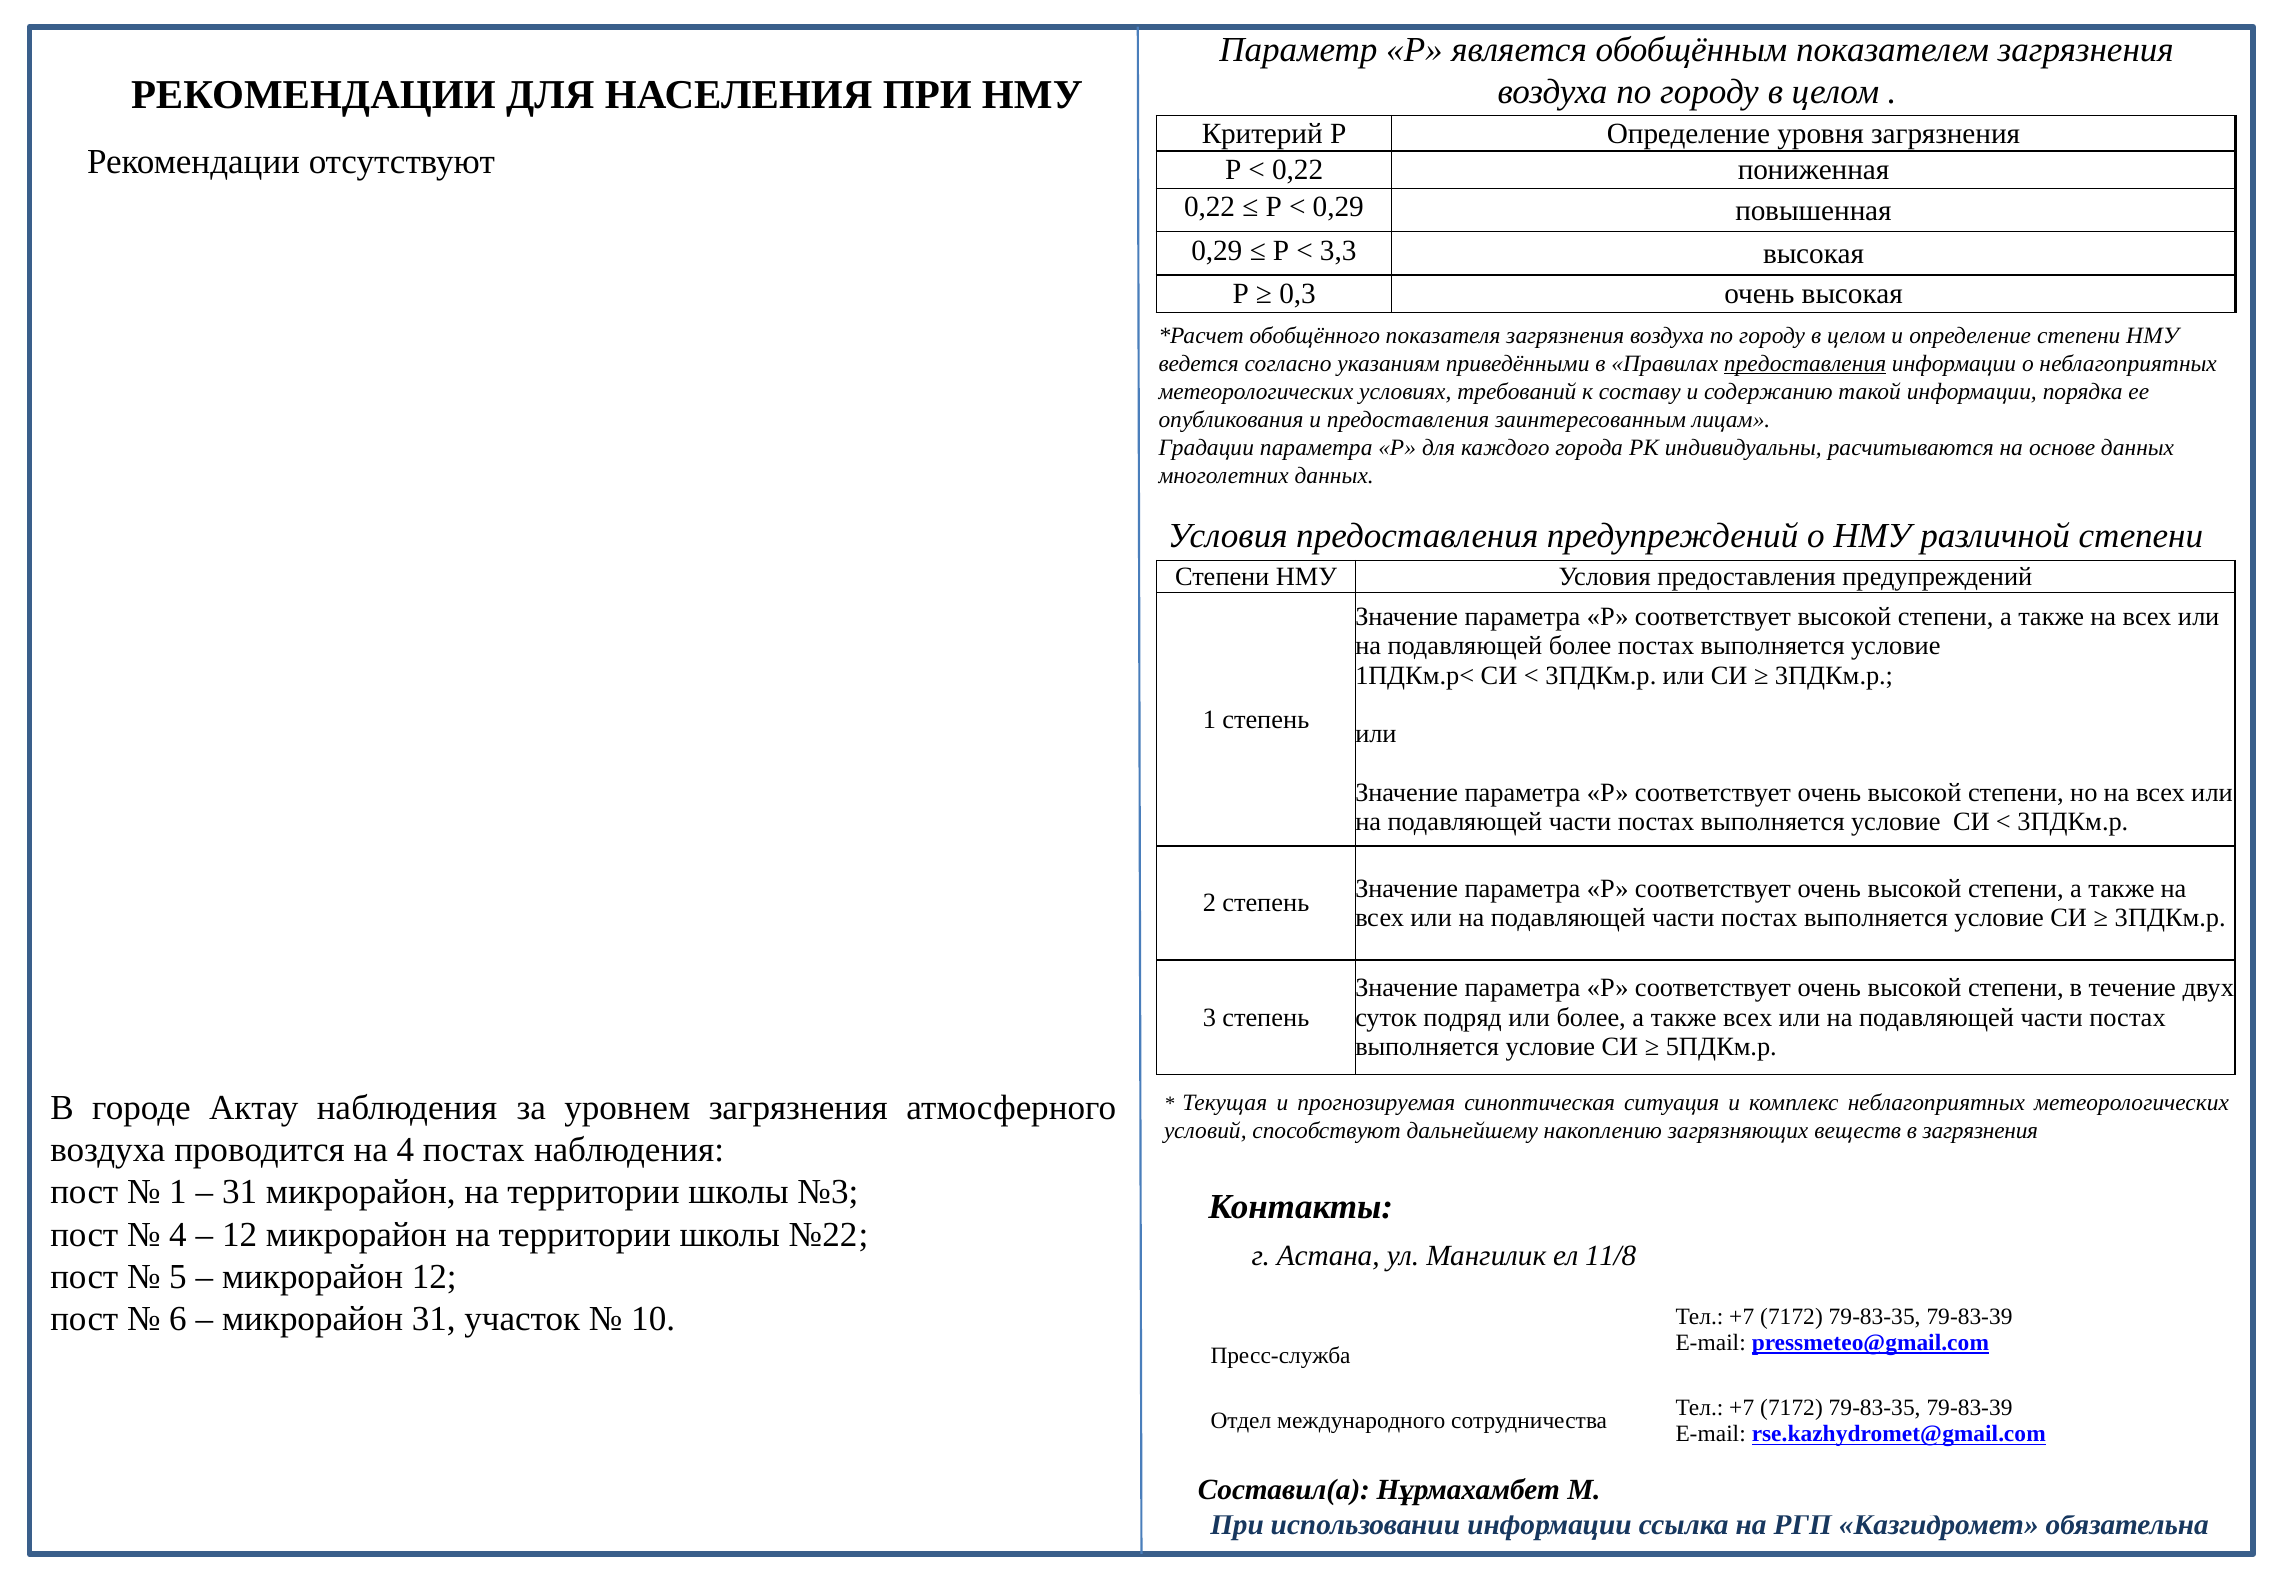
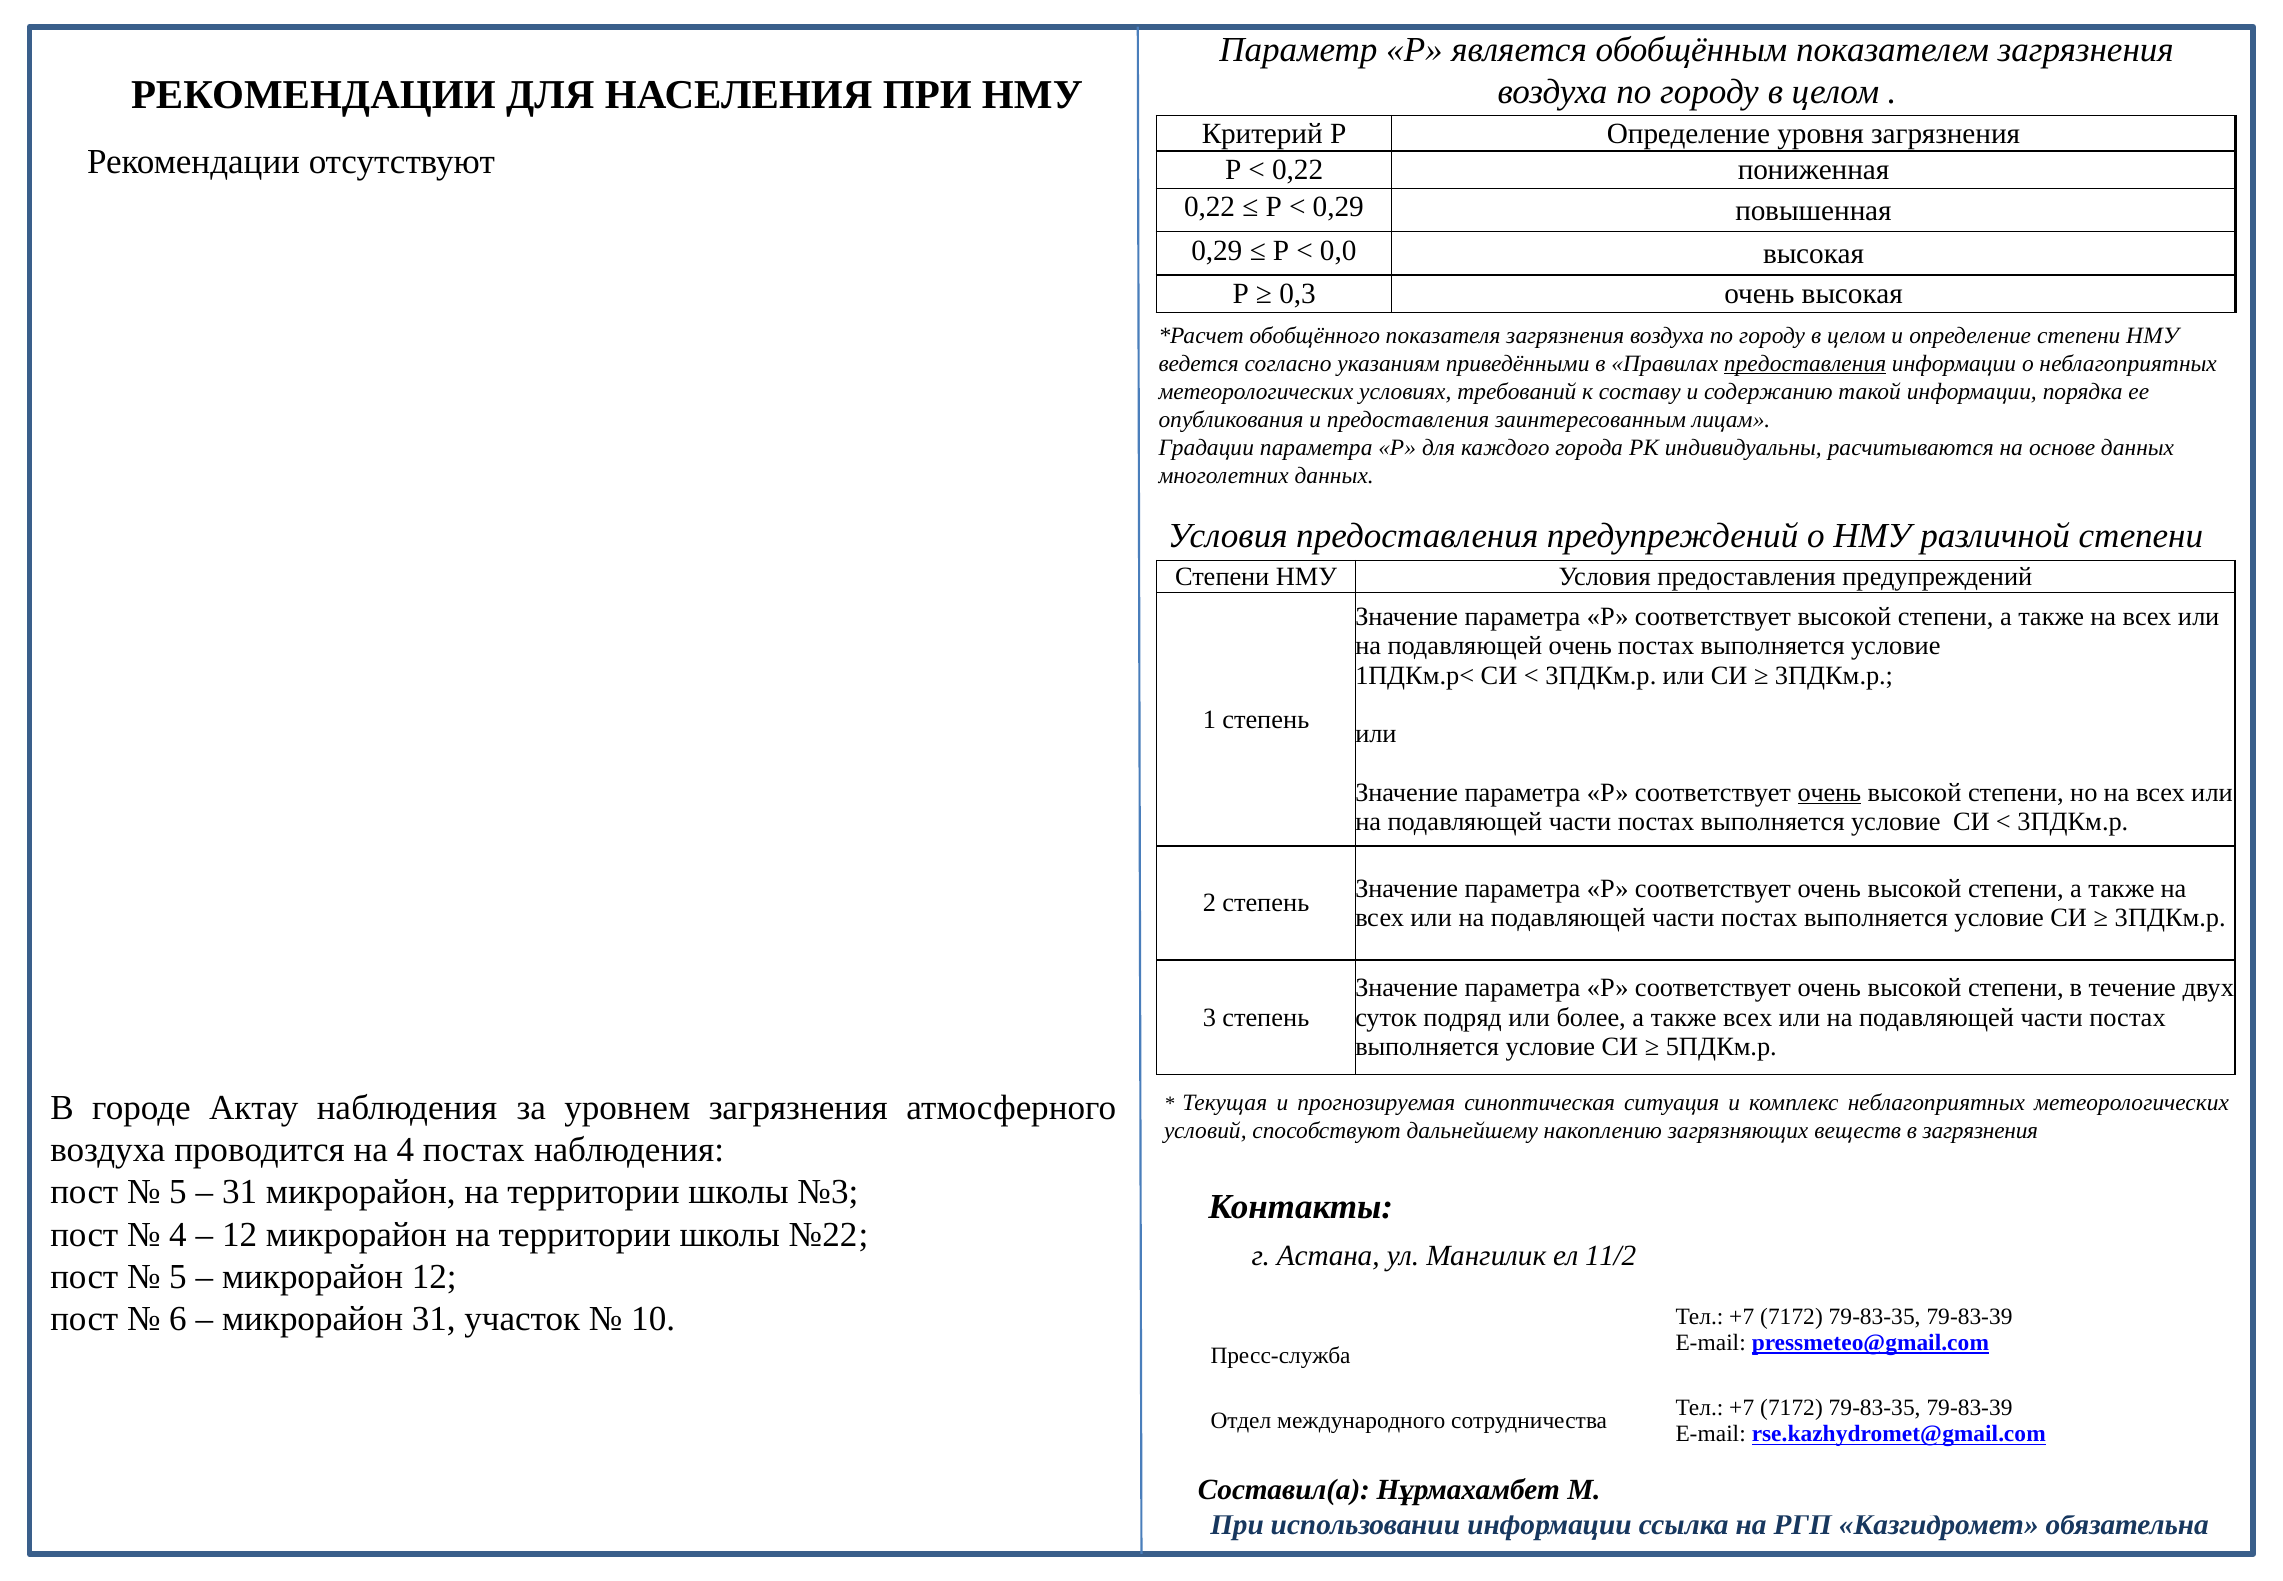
3,3: 3,3 -> 0,0 (1338, 250)
подавляющей более: более -> очень (1580, 646)
очень underline: none -> present (1829, 792)
1: 1 -> 5 (178, 1192)
11/8: 11/8 -> 11/2 (1611, 1256)
